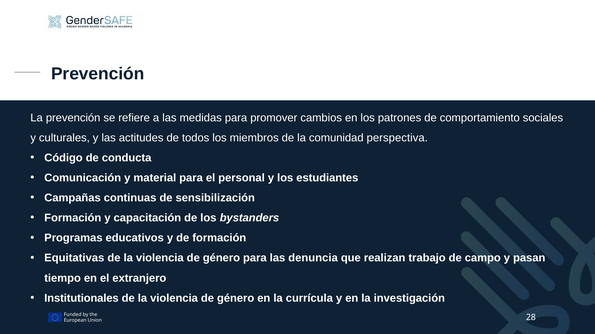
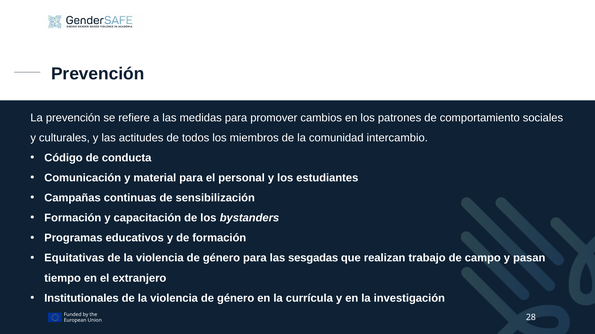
perspectiva: perspectiva -> intercambio (397, 138)
denuncia: denuncia -> sesgadas (313, 259)
